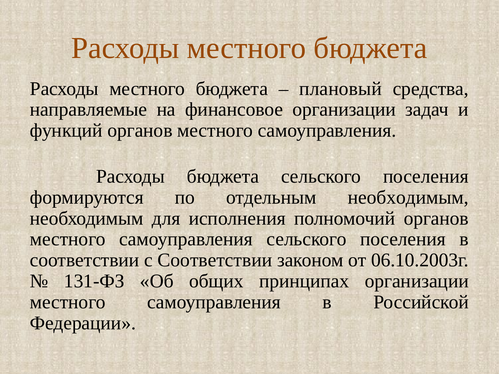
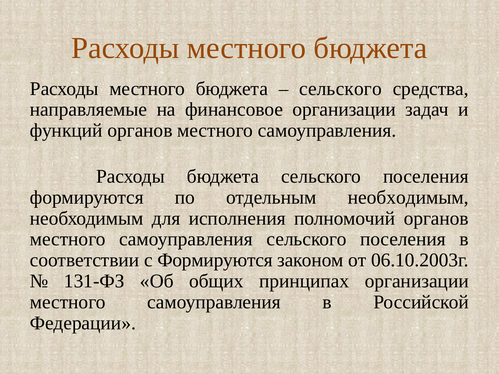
плановый: плановый -> сельского (341, 89)
с Соответствии: Соответствии -> Формируются (215, 260)
